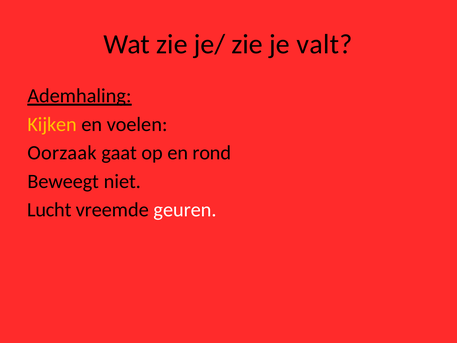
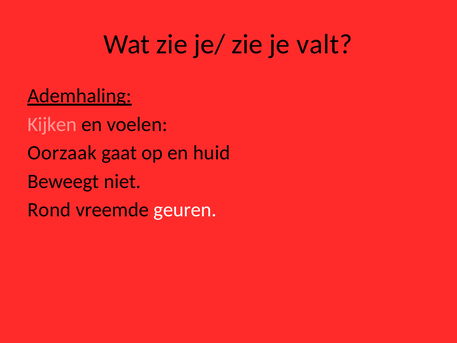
Kijken colour: yellow -> pink (52, 124)
rond: rond -> huid (212, 153)
Lucht: Lucht -> Rond (49, 210)
